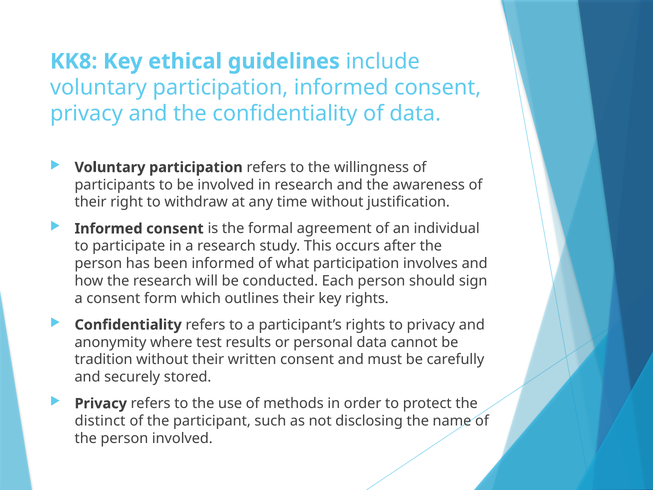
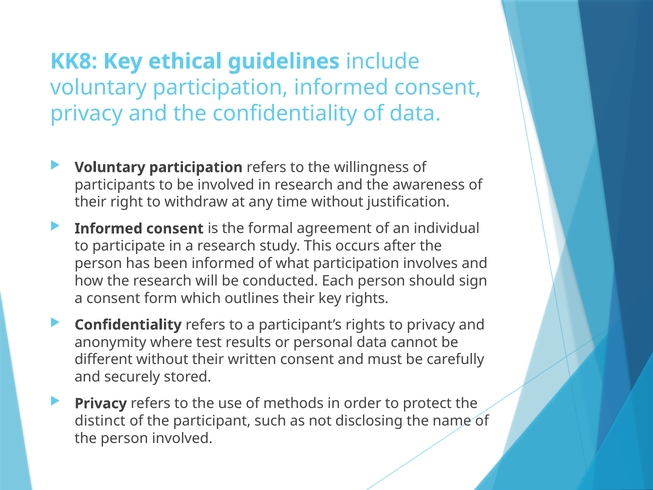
tradition: tradition -> different (104, 359)
